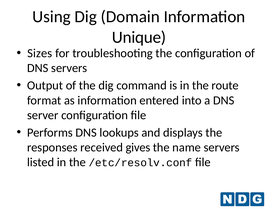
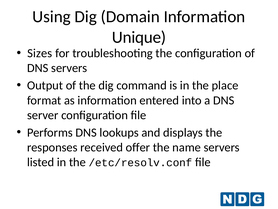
route: route -> place (225, 85)
gives: gives -> offer (138, 147)
